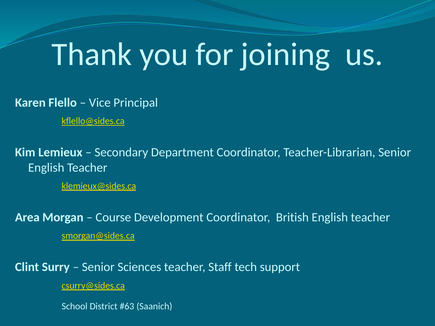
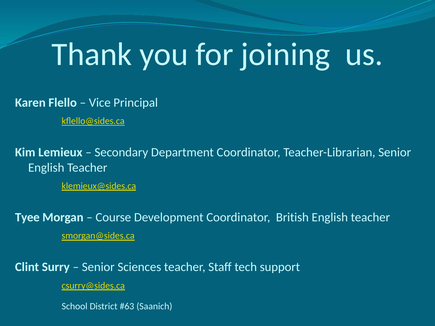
Area: Area -> Tyee (27, 217)
